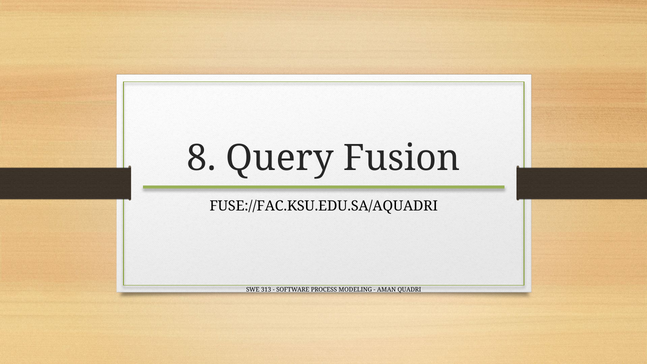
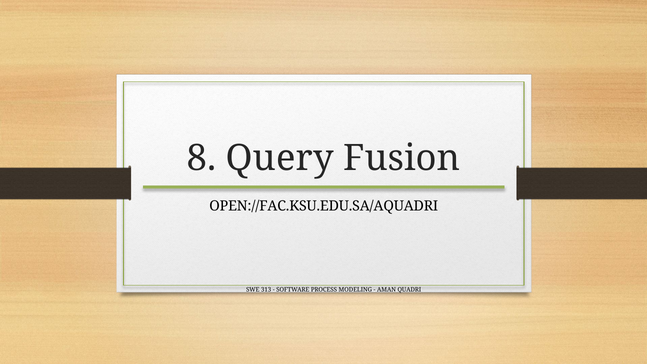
FUSE://FAC.KSU.EDU.SA/AQUADRI: FUSE://FAC.KSU.EDU.SA/AQUADRI -> OPEN://FAC.KSU.EDU.SA/AQUADRI (324, 206)
